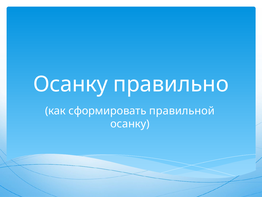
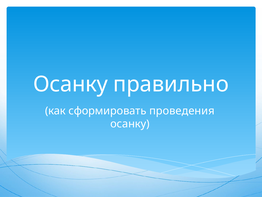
правильной: правильной -> проведения (182, 111)
